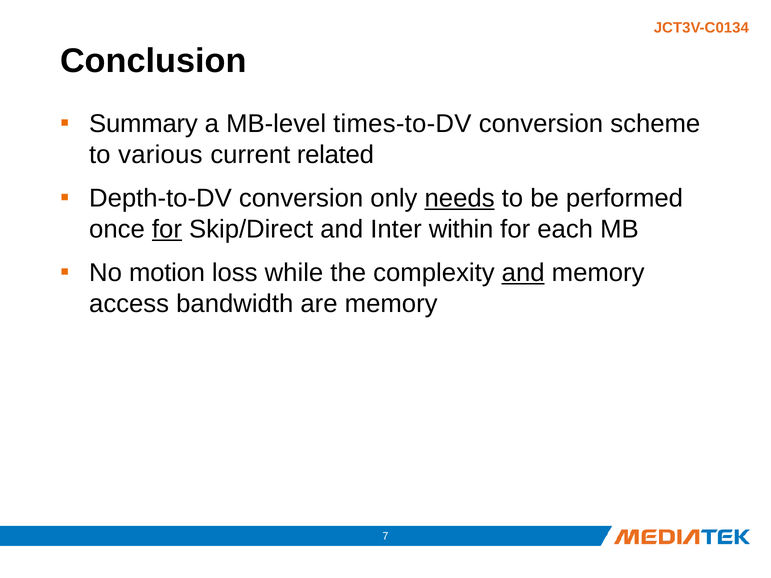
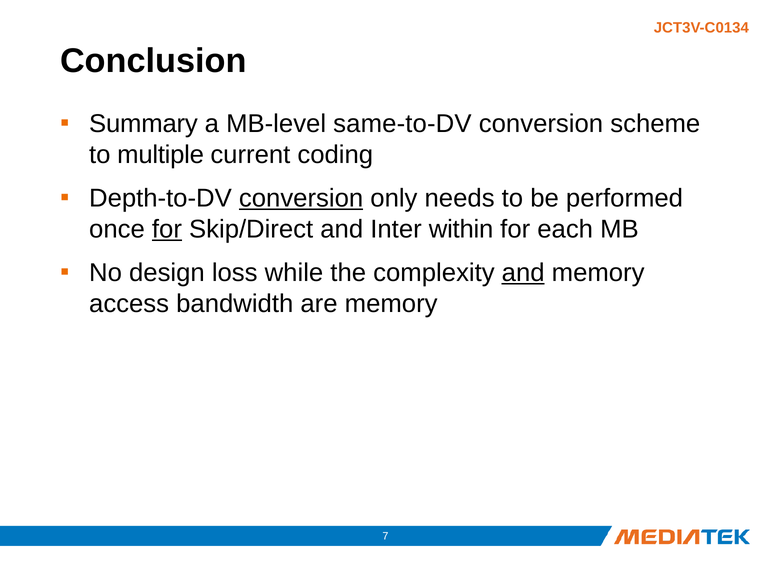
times-to-DV: times-to-DV -> same-to-DV (402, 124)
various: various -> multiple (161, 155)
related: related -> coding (335, 155)
conversion underline: none -> present (301, 198)
needs underline: present -> none (460, 198)
motion: motion -> design (167, 273)
